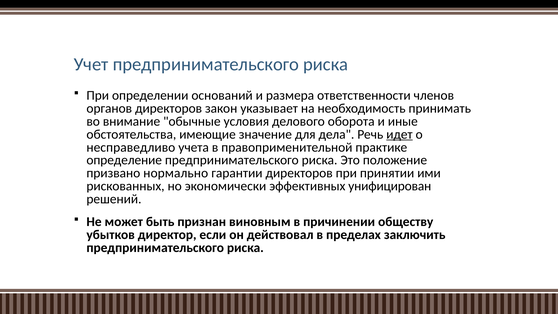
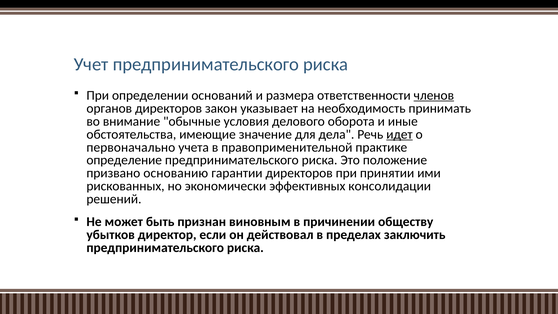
членов underline: none -> present (434, 95)
несправедливо: несправедливо -> первоначально (131, 147)
нормально: нормально -> основанию (176, 173)
унифицирован: унифицирован -> консолидации (390, 186)
